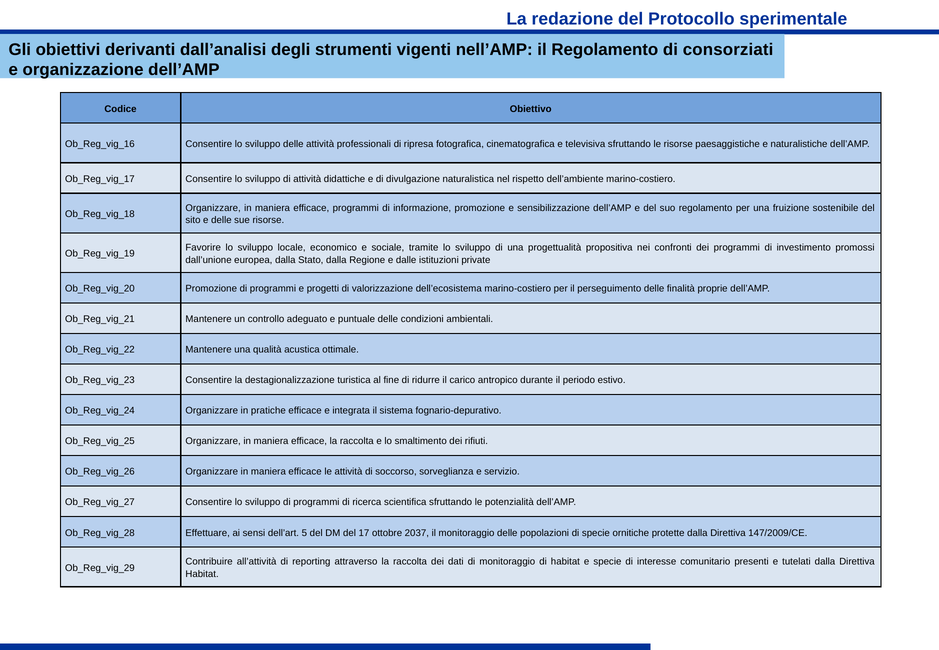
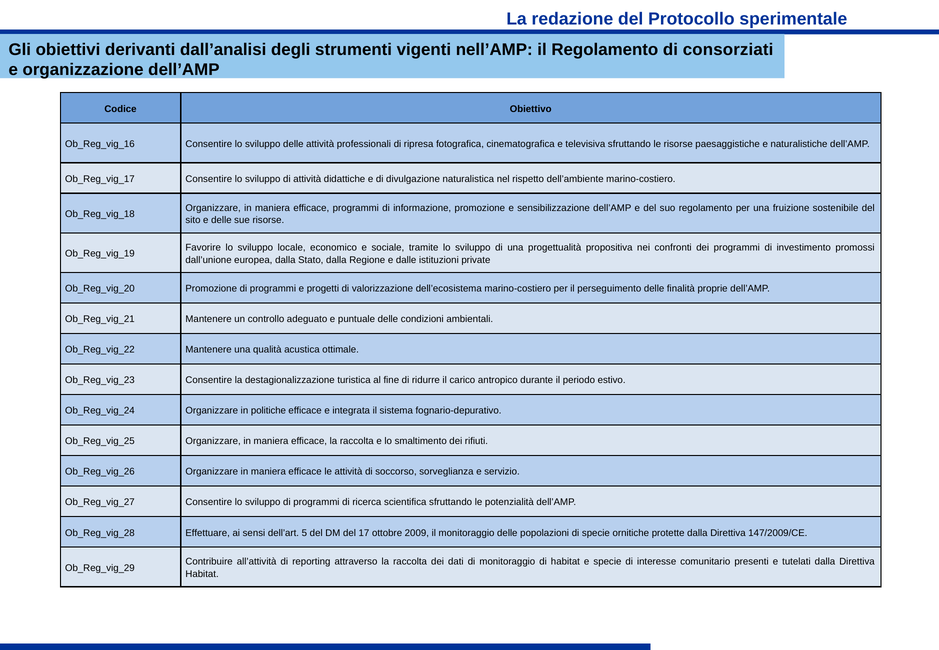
pratiche: pratiche -> politiche (268, 411)
2037: 2037 -> 2009 (417, 533)
